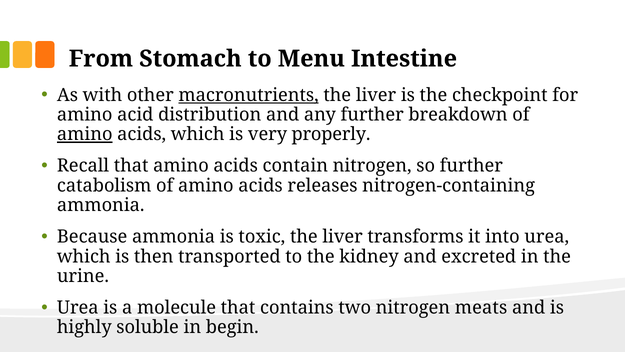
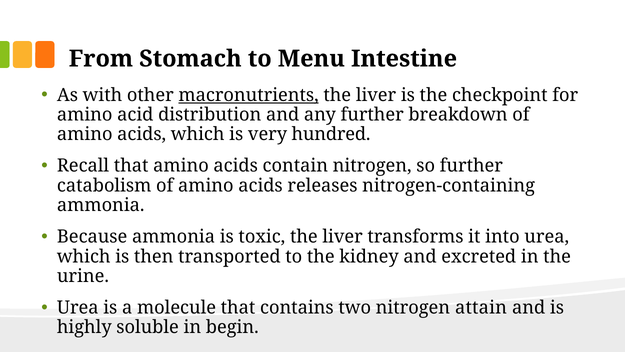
amino underline: present -> none (85, 134)
properly: properly -> hundred (331, 134)
meats: meats -> attain (481, 307)
